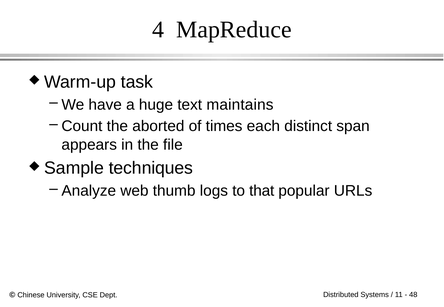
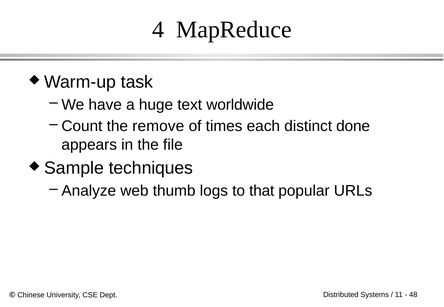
maintains: maintains -> worldwide (240, 105)
aborted: aborted -> remove (158, 126)
span: span -> done (353, 126)
